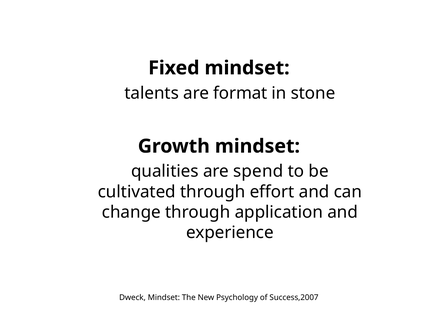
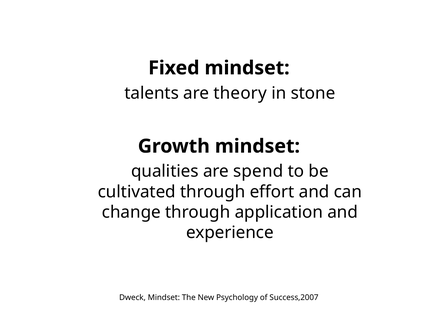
format: format -> theory (240, 93)
